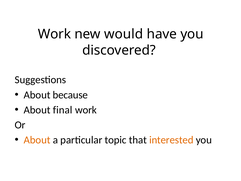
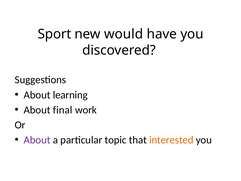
Work: Work -> Sport (54, 34)
because: because -> learning (70, 95)
About colour: orange -> purple (37, 140)
